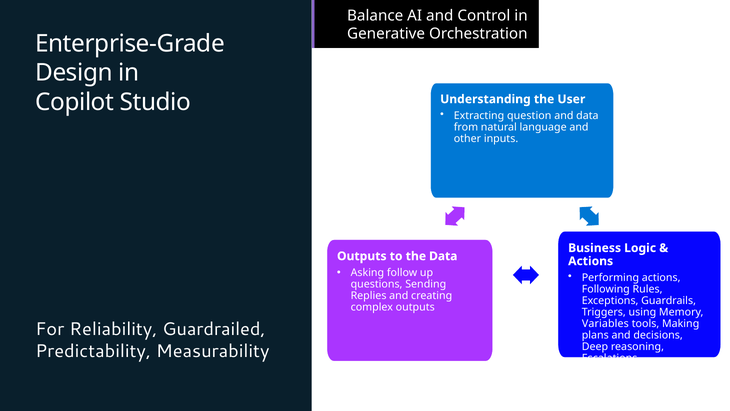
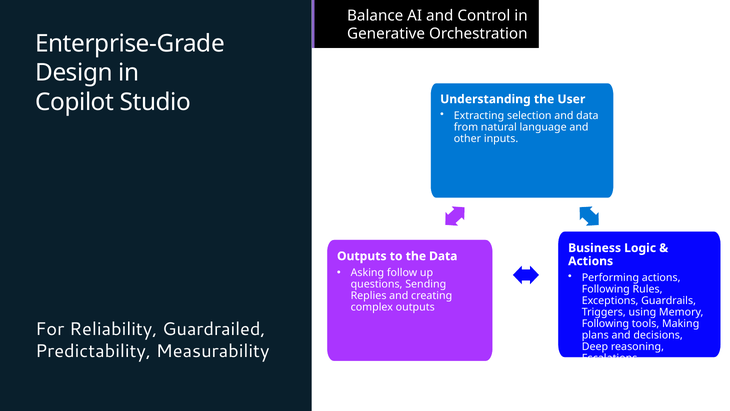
question: question -> selection (529, 116)
Variables: Variables -> Following (605, 324)
